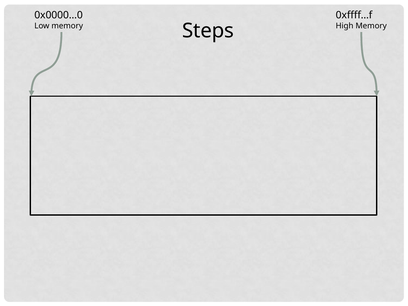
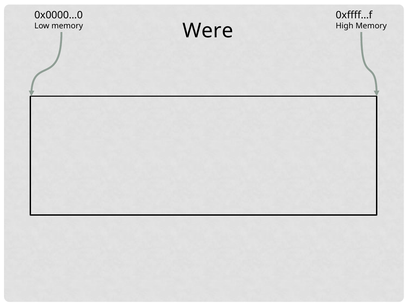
Steps: Steps -> Were (208, 31)
